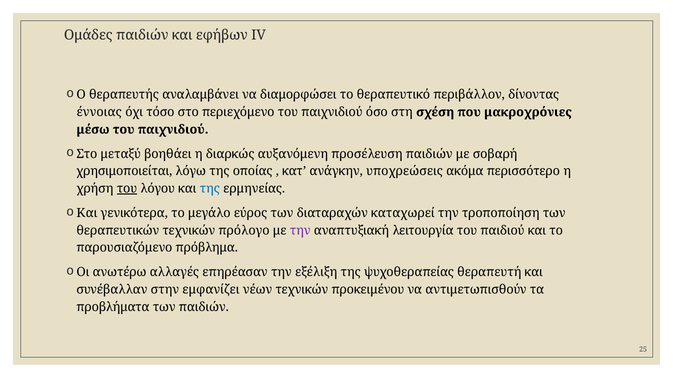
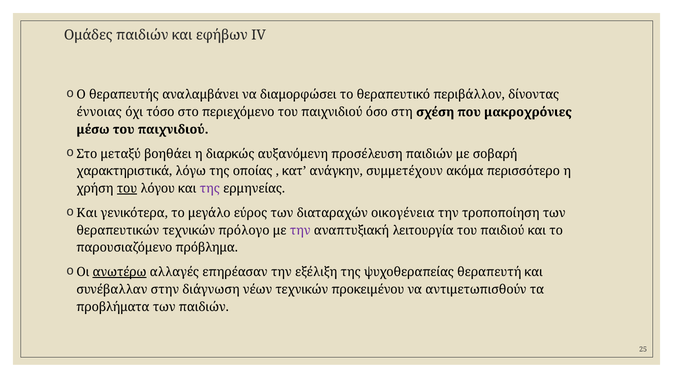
χρησιμοποιείται: χρησιμοποιείται -> χαρακτηριστικά (124, 171)
υποχρεώσεις: υποχρεώσεις -> συμμετέχουν (405, 171)
της colour: blue -> purple (210, 189)
καταχωρεί: καταχωρεί -> οικογένεια (403, 213)
ανωτέρω underline: none -> present (120, 273)
εμφανίζει: εμφανίζει -> διάγνωση (211, 290)
